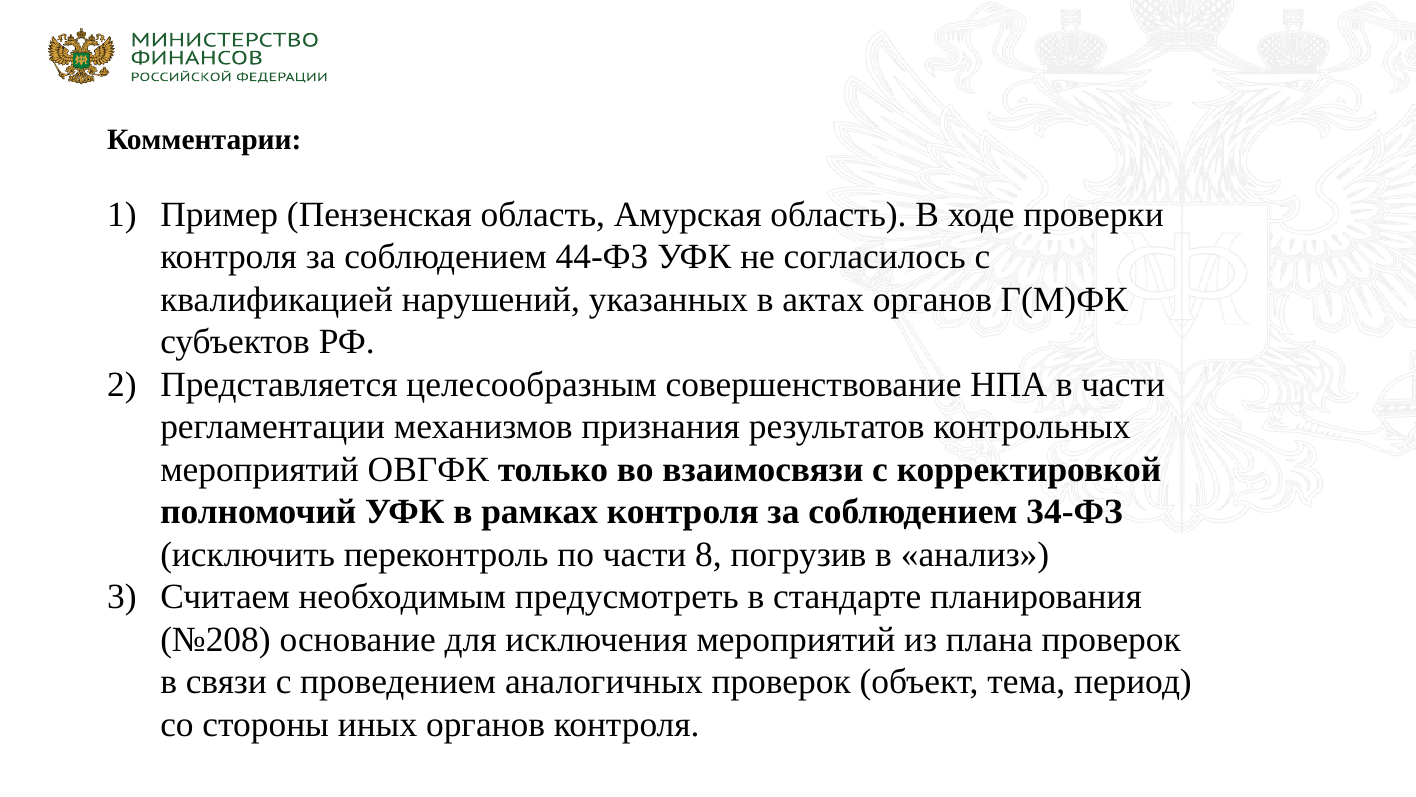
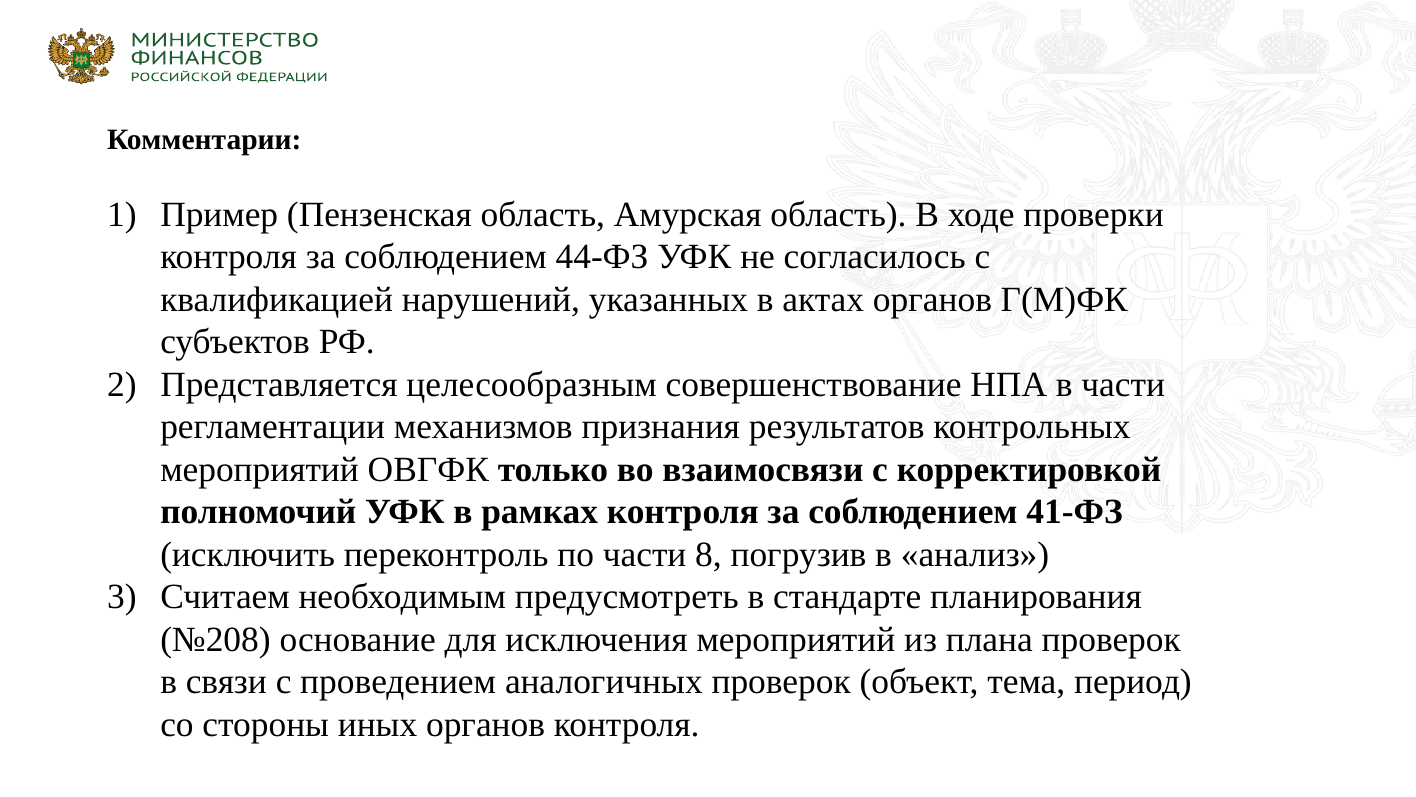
34-ФЗ: 34-ФЗ -> 41-ФЗ (1075, 512)
